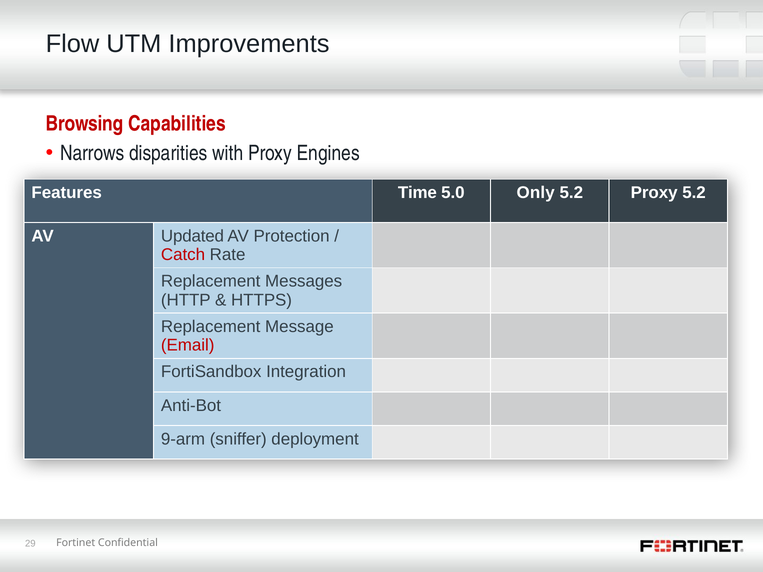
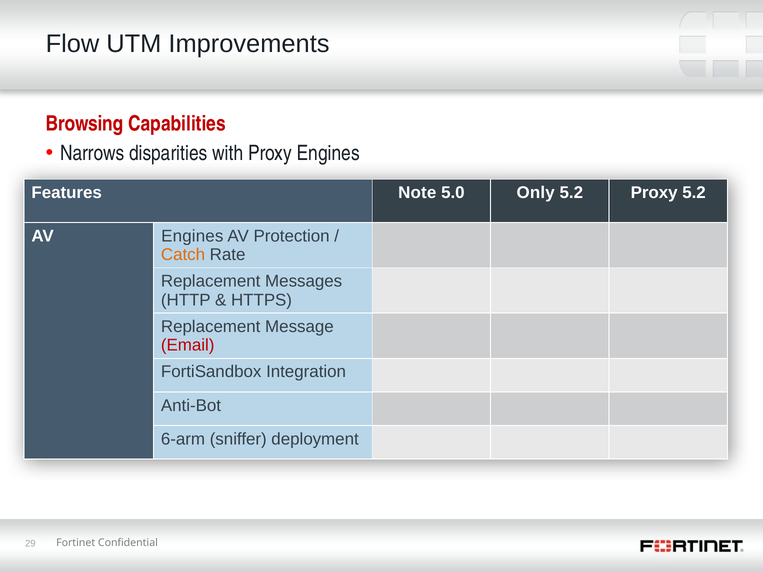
Time: Time -> Note (417, 193)
AV Updated: Updated -> Engines (192, 236)
Catch colour: red -> orange (183, 255)
9-arm: 9-arm -> 6-arm (183, 439)
